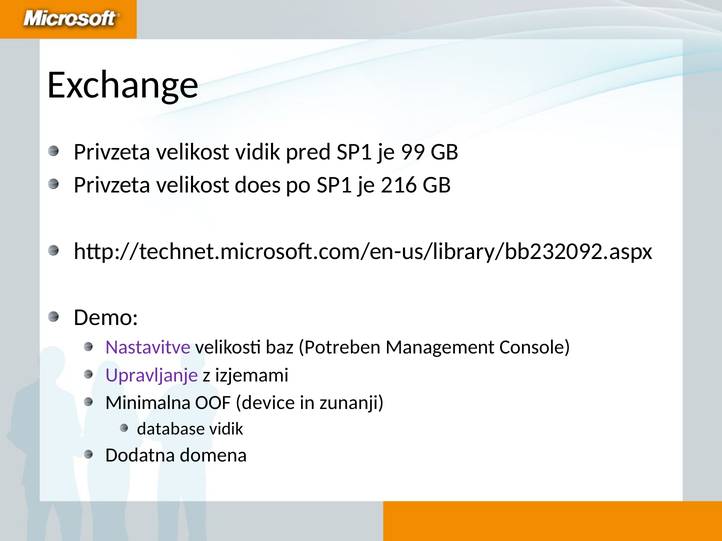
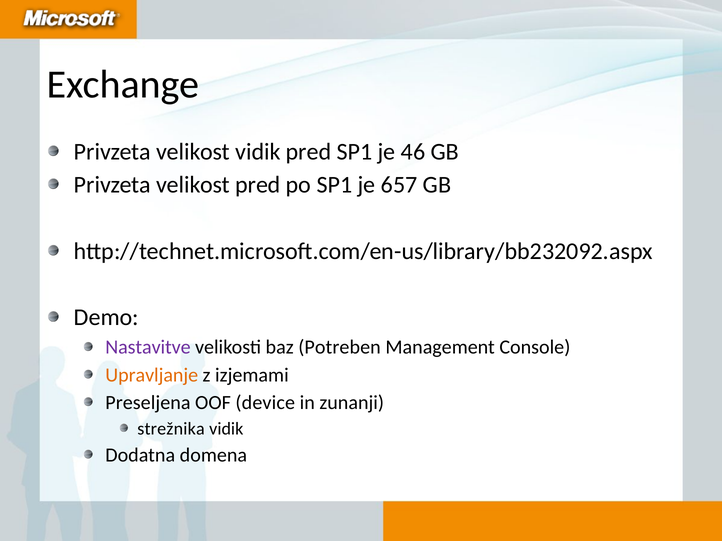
99: 99 -> 46 (413, 152)
velikost does: does -> pred (258, 185)
216: 216 -> 657 (399, 185)
Upravljanje colour: purple -> orange (152, 375)
Minimalna: Minimalna -> Preseljena (148, 403)
database: database -> strežnika (171, 429)
